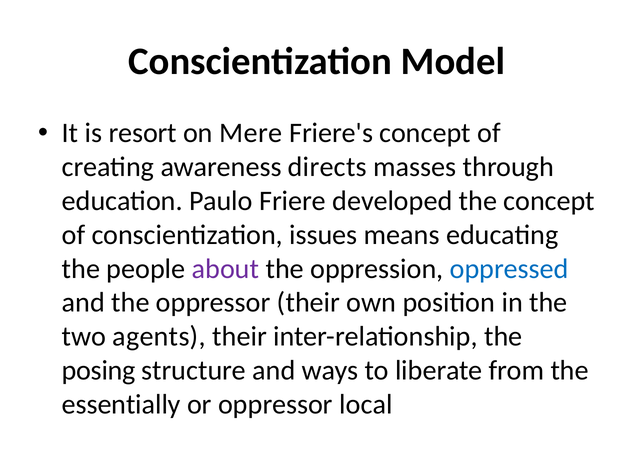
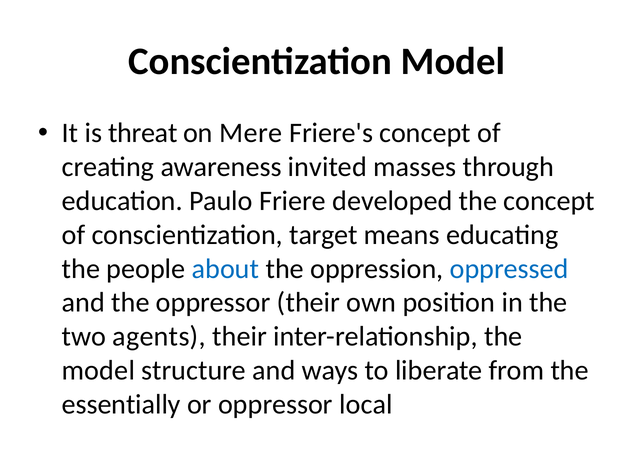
resort: resort -> threat (143, 133)
directs: directs -> invited (327, 167)
issues: issues -> target (323, 235)
about colour: purple -> blue (225, 268)
posing: posing -> model (98, 370)
